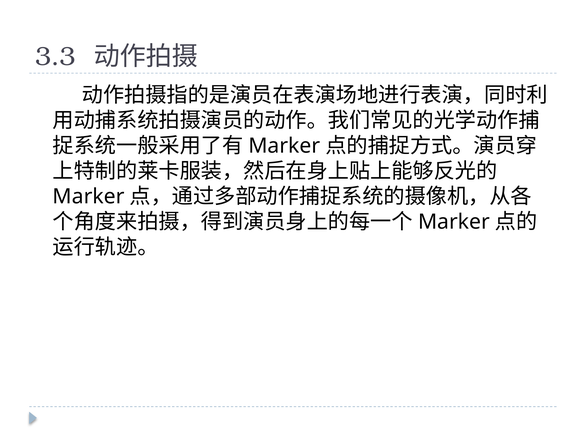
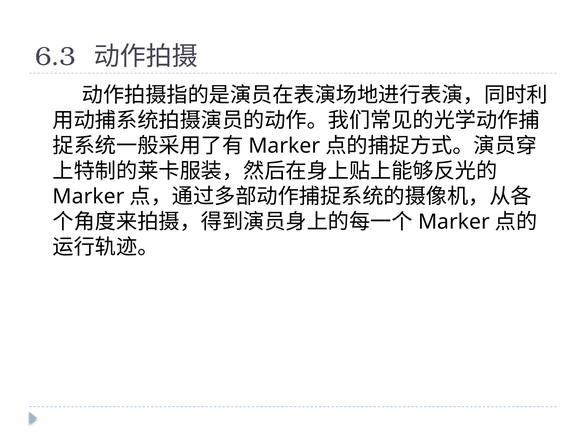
3.3: 3.3 -> 6.3 (55, 57)
